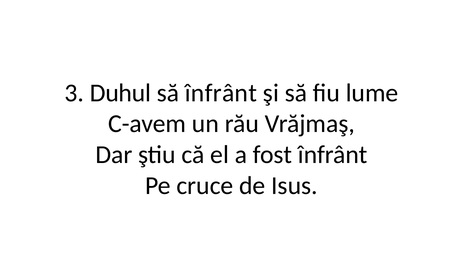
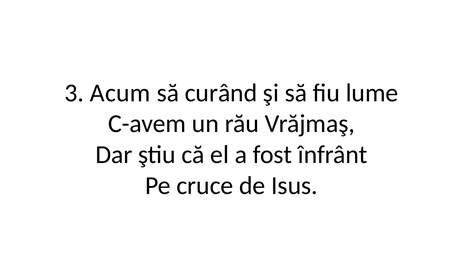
Duhul: Duhul -> Acum (120, 93)
să înfrânt: înfrânt -> curând (221, 93)
